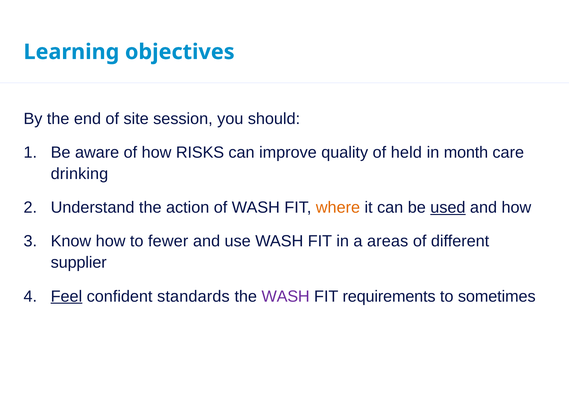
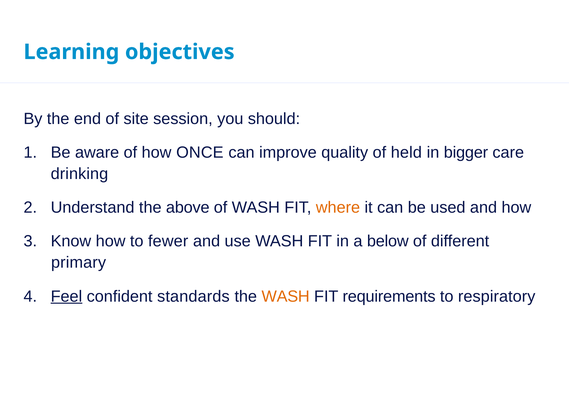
RISKS: RISKS -> ONCE (200, 153)
month: month -> bigger (466, 153)
action: action -> above (188, 208)
used underline: present -> none (448, 208)
areas: areas -> below (388, 241)
supplier: supplier -> primary (79, 263)
WASH colour: purple -> orange (286, 297)
sometimes: sometimes -> respiratory (497, 297)
